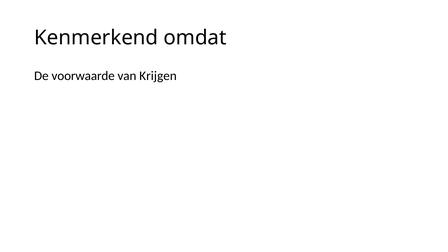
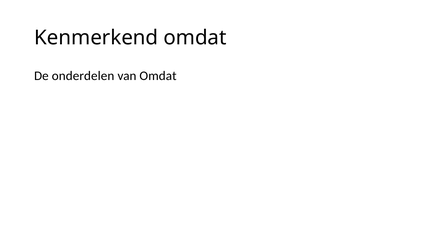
voorwaarde: voorwaarde -> onderdelen (83, 76)
van Krijgen: Krijgen -> Omdat (158, 76)
